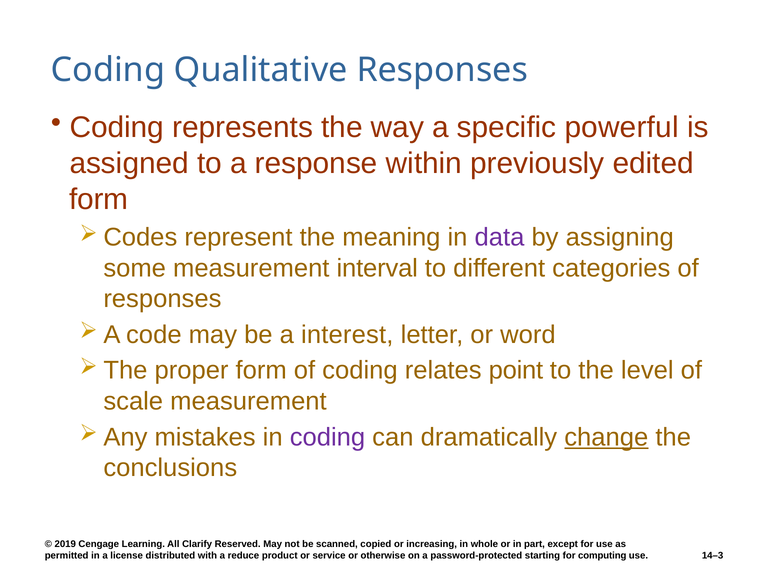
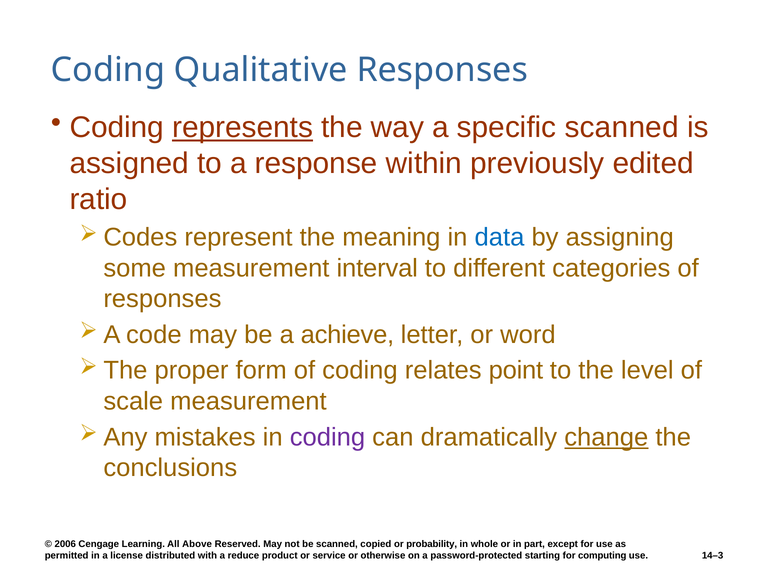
represents underline: none -> present (243, 128)
specific powerful: powerful -> scanned (622, 128)
form: form -> ratio (99, 199)
data colour: purple -> blue (499, 237)
interest: interest -> achieve (347, 335)
2019: 2019 -> 2006 (65, 544)
Clarify: Clarify -> Above (197, 544)
increasing: increasing -> probability (432, 544)
